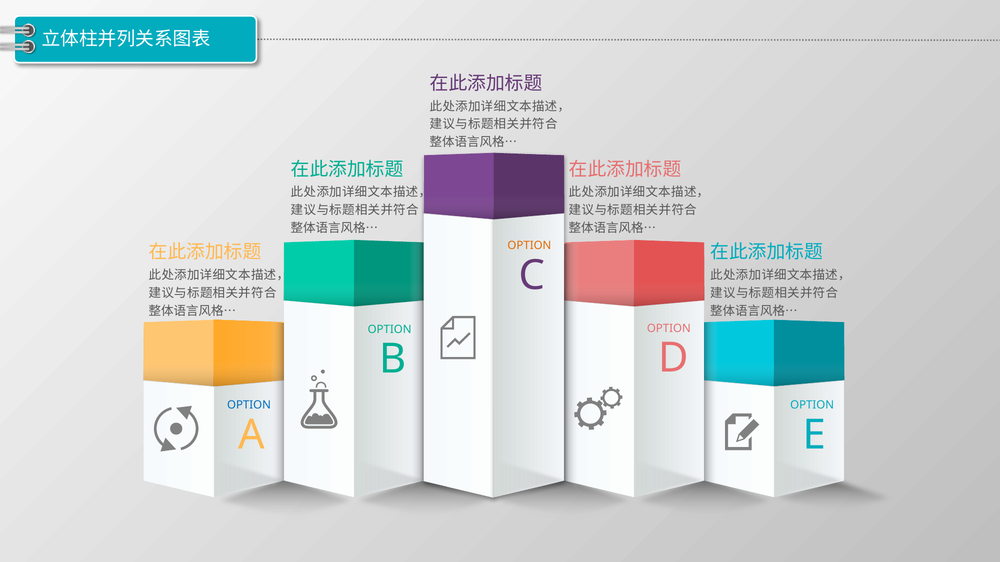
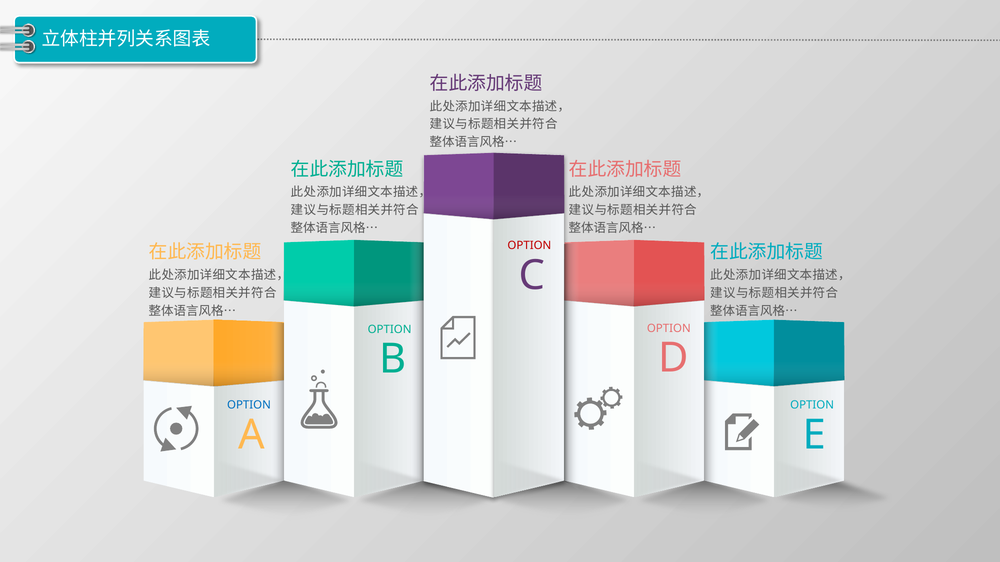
OPTION colour: orange -> red (529, 246)
